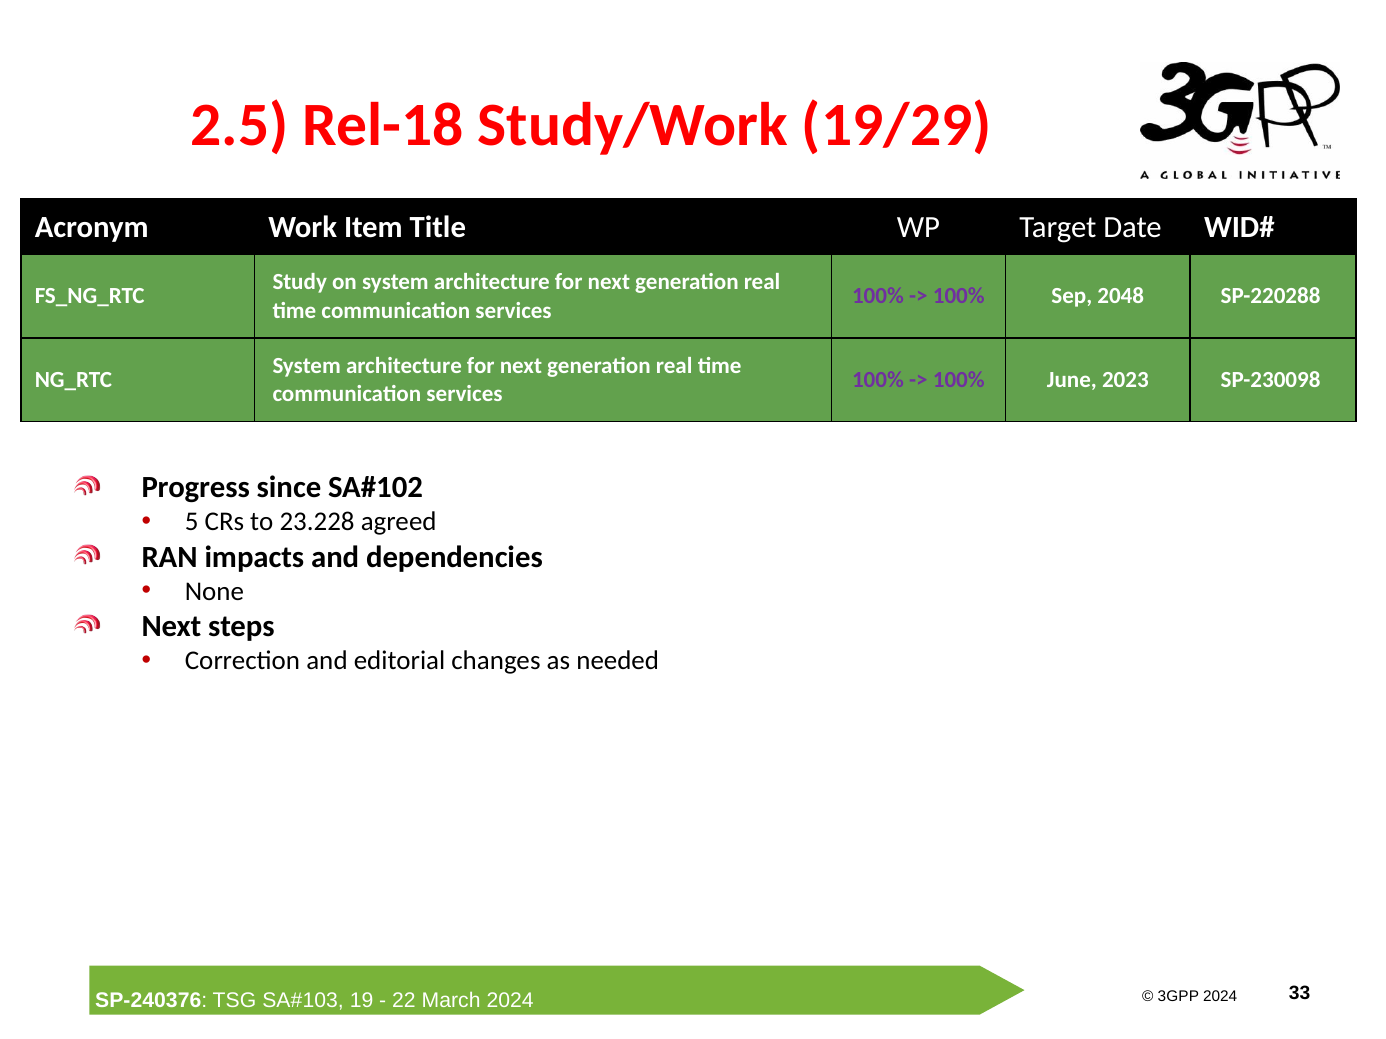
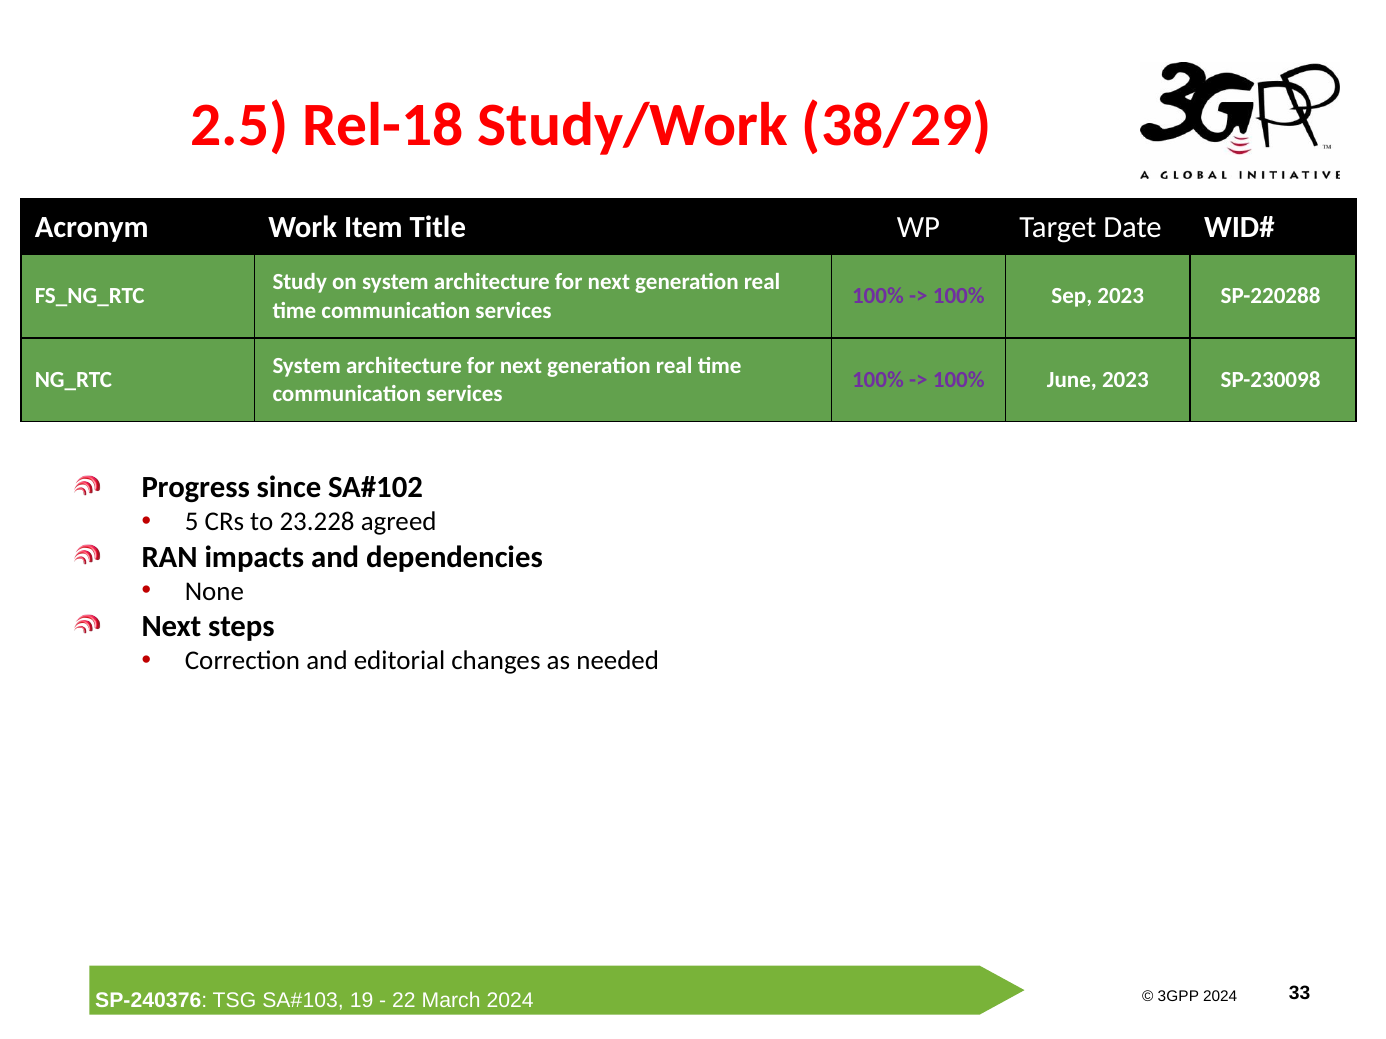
19/29: 19/29 -> 38/29 (897, 126)
Sep 2048: 2048 -> 2023 (1121, 296)
